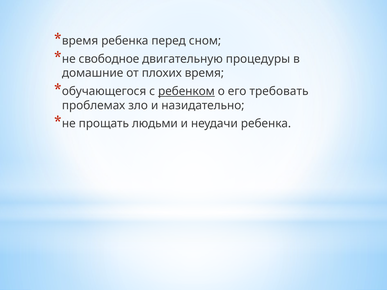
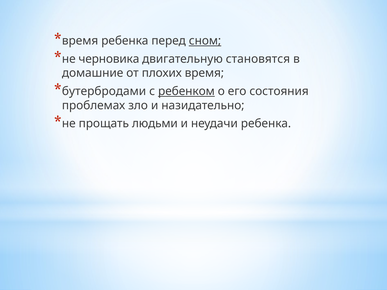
сном underline: none -> present (205, 41)
свободное: свободное -> черновика (109, 59)
процедуры: процедуры -> становятся (258, 59)
обучающегося: обучающегося -> бутербродами (104, 91)
требовать: требовать -> состояния (279, 91)
